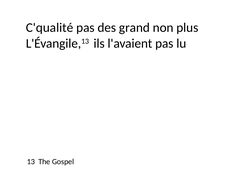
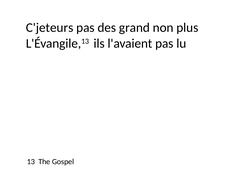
C'qualité: C'qualité -> C'jeteurs (50, 28)
